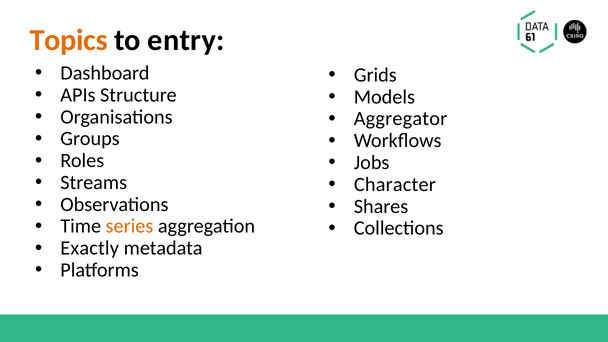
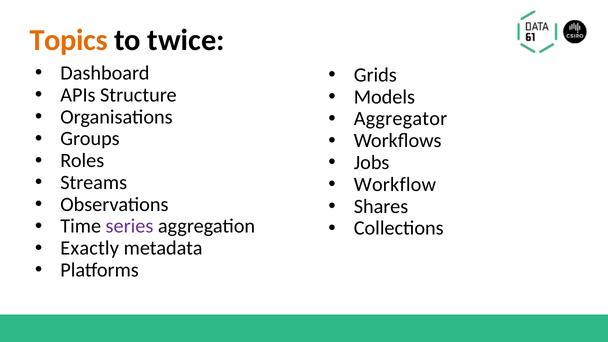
entry: entry -> twice (186, 40)
Character: Character -> Workflow (395, 184)
series colour: orange -> purple (129, 226)
